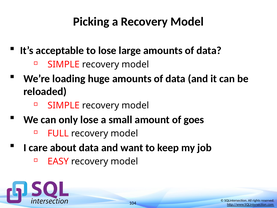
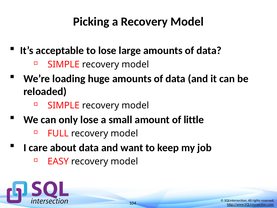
goes: goes -> little (194, 120)
